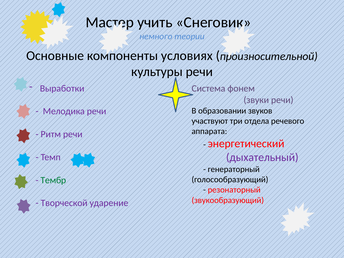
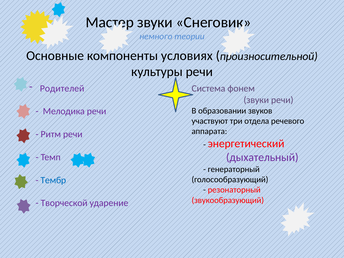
учить: учить -> звуки (155, 22)
Выработки: Выработки -> Родителей (62, 88)
Тембр colour: green -> blue (53, 180)
